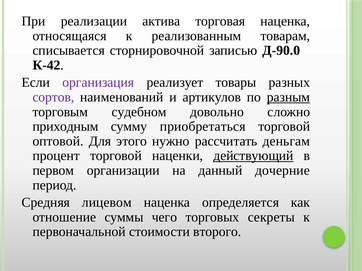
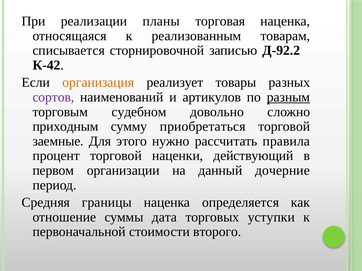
актива: актива -> планы (161, 21)
Д-90.0: Д-90.0 -> Д-92.2 (281, 51)
организация colour: purple -> orange (98, 83)
оптовой: оптовой -> заемные (58, 141)
деньгам: деньгам -> правила (286, 141)
действующий underline: present -> none (253, 156)
лицевом: лицевом -> границы (107, 203)
чего: чего -> дата (164, 217)
секреты: секреты -> уступки (271, 217)
